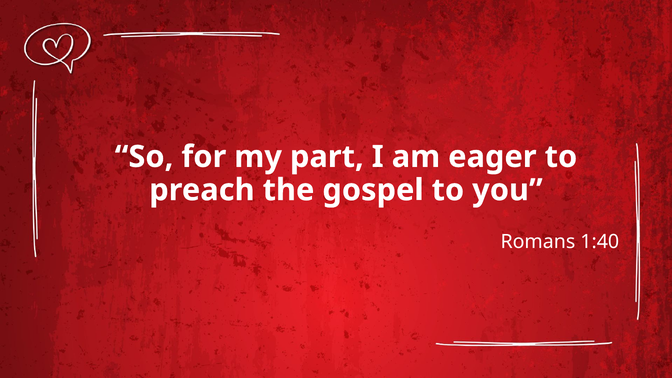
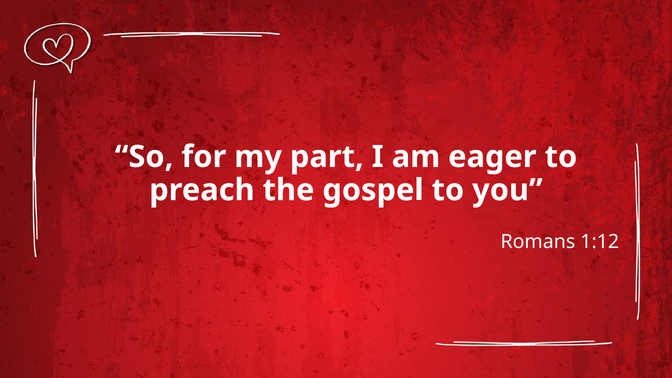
1:40: 1:40 -> 1:12 (600, 242)
